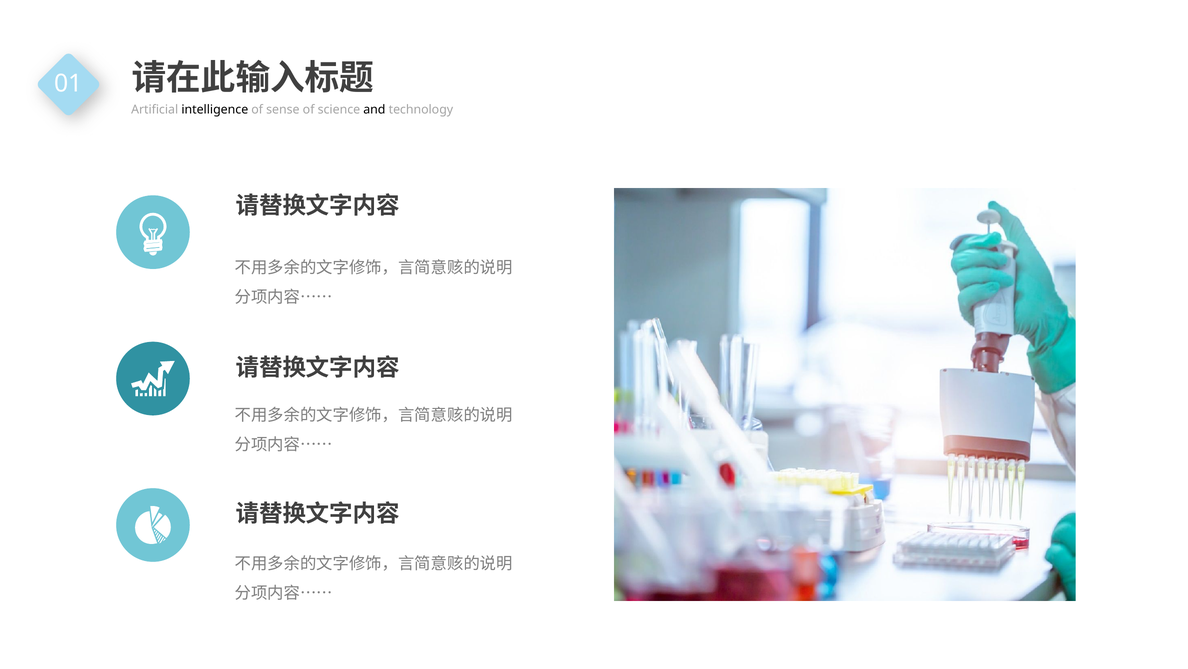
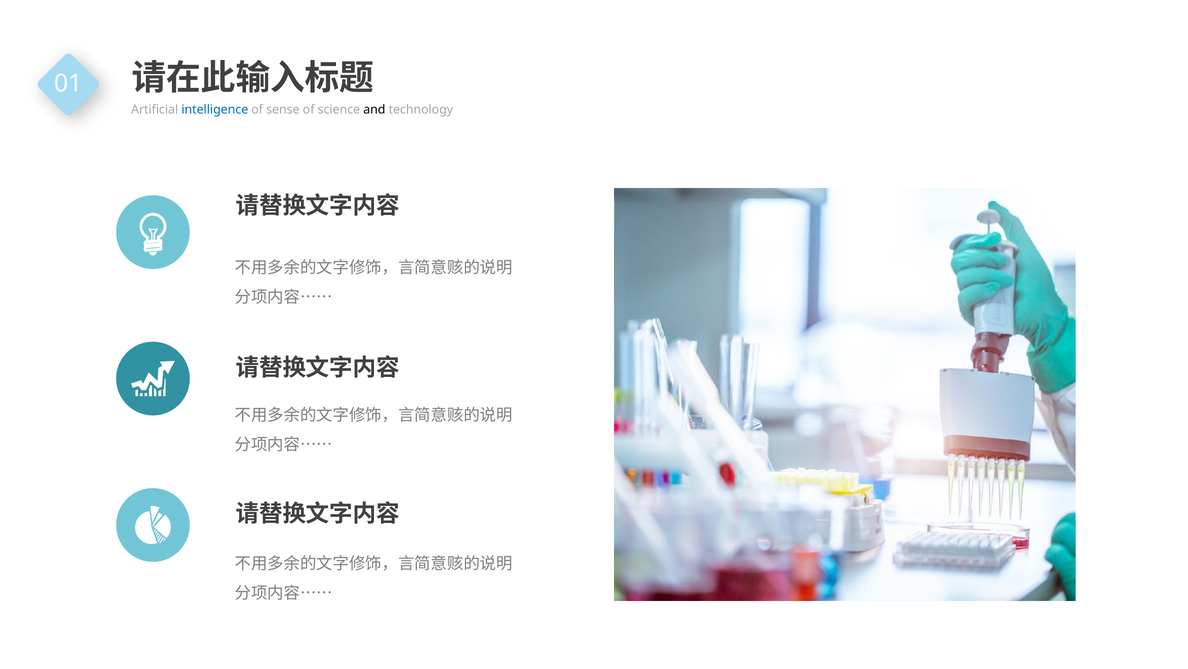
intelligence colour: black -> blue (215, 109)
